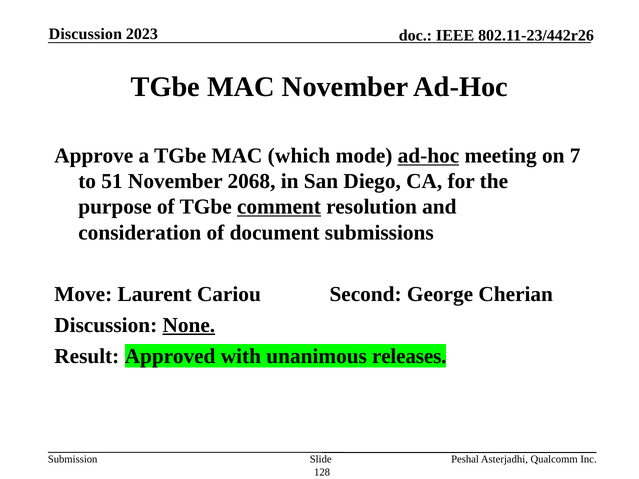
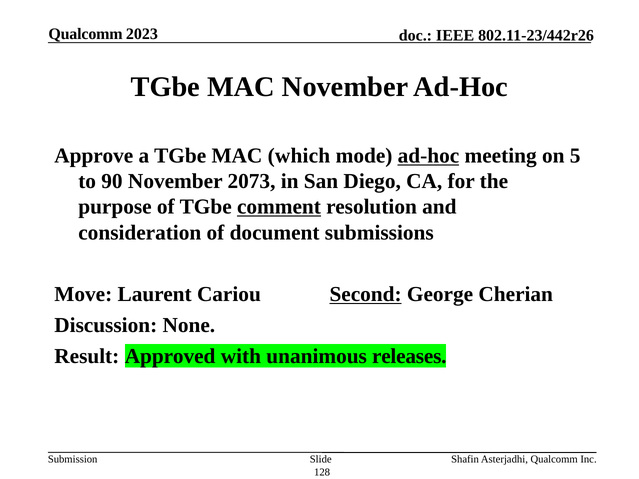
Discussion: Discussion -> Qualcomm (86, 34)
7: 7 -> 5 (575, 156)
51: 51 -> 90 (112, 181)
2068: 2068 -> 2073 (251, 181)
Second underline: none -> present (366, 294)
None underline: present -> none (189, 325)
Peshal: Peshal -> Shafin (465, 460)
